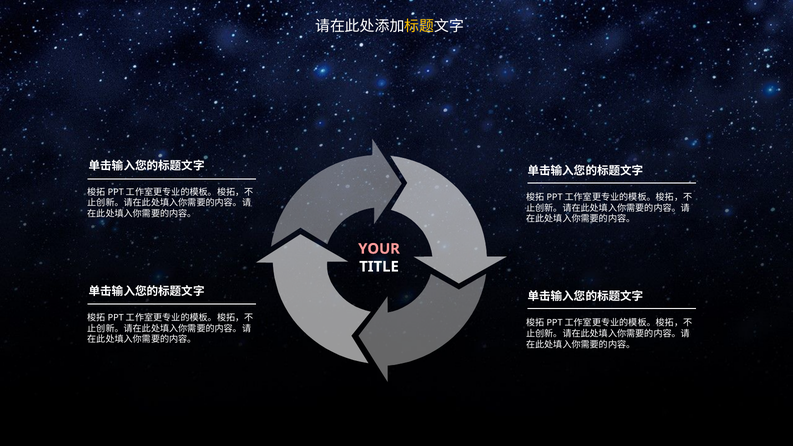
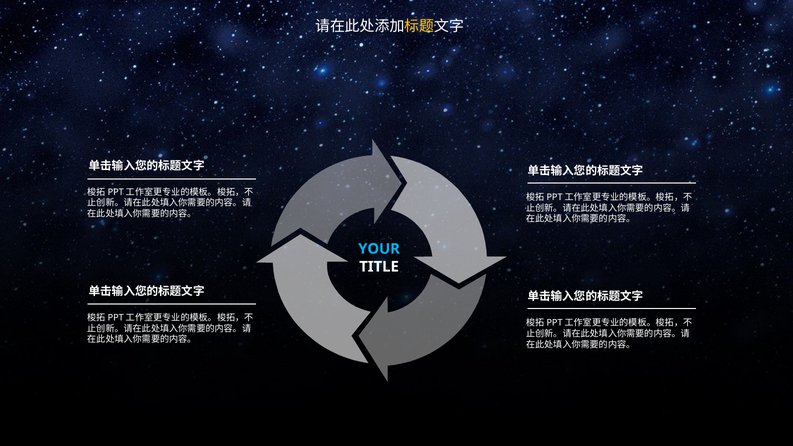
YOUR colour: pink -> light blue (379, 249)
